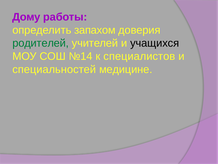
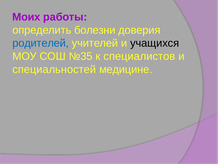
Дому: Дому -> Моих (26, 17)
запахом: запахом -> болезни (95, 30)
родителей colour: green -> blue (41, 43)
№14: №14 -> №35 (81, 56)
